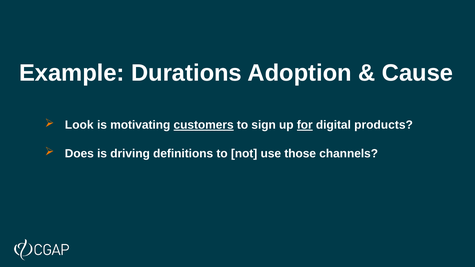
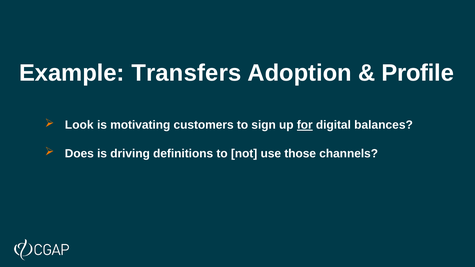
Durations: Durations -> Transfers (186, 73)
Cause: Cause -> Profile (418, 73)
customers underline: present -> none (204, 125)
products: products -> balances (384, 125)
